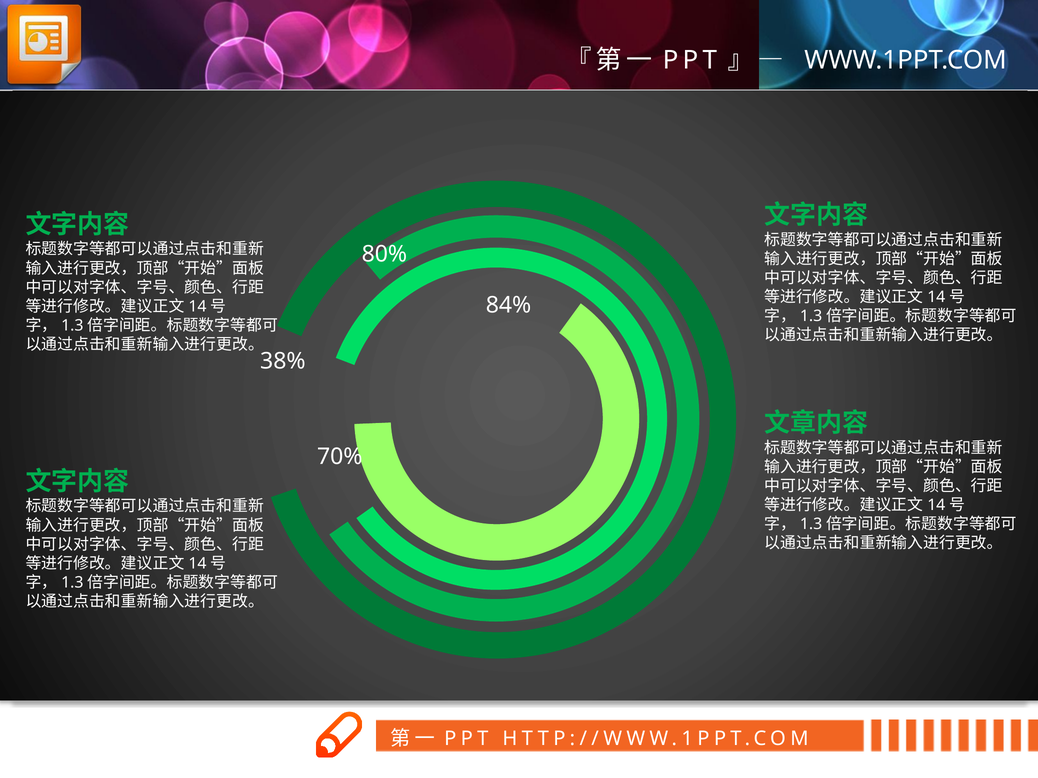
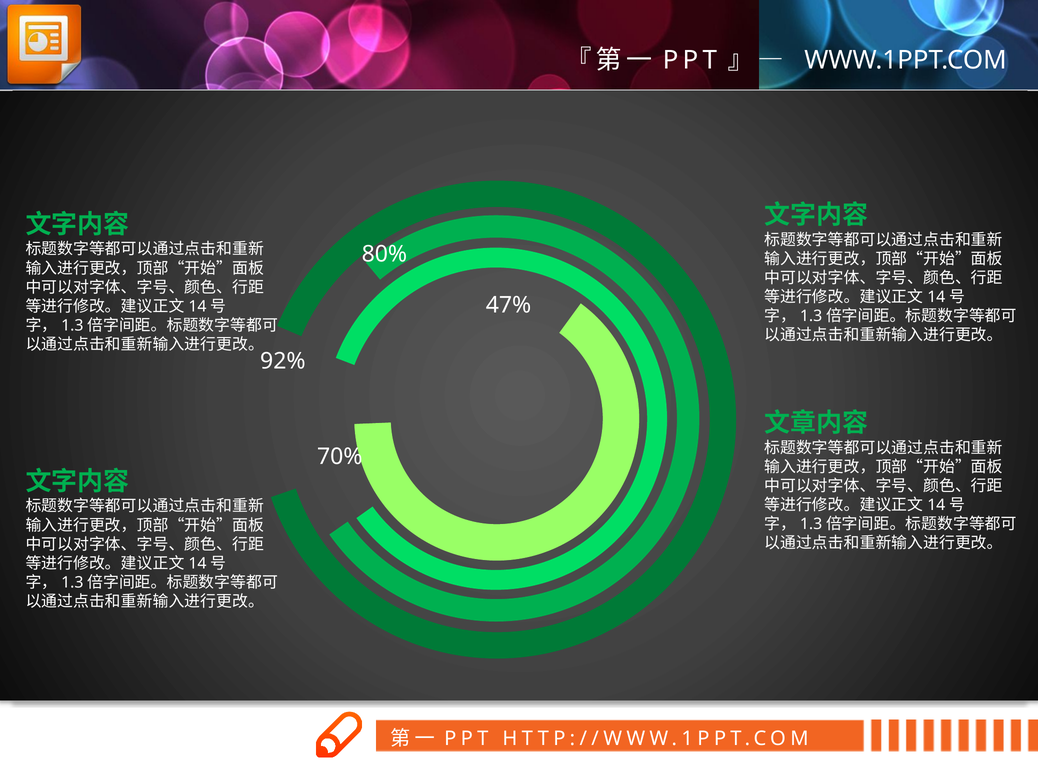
84%: 84% -> 47% (509, 305)
38%: 38% -> 92% (283, 361)
